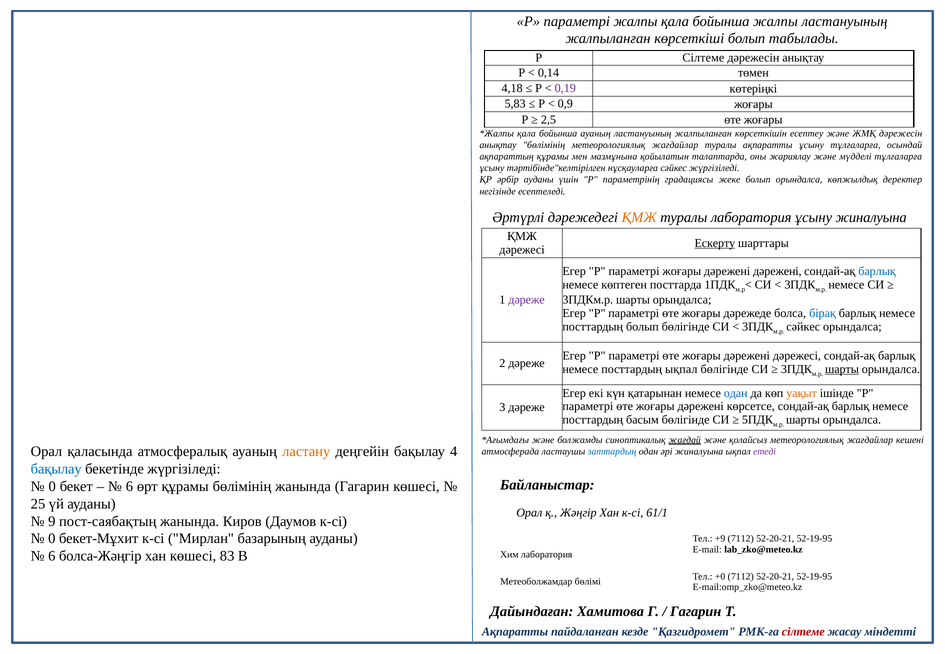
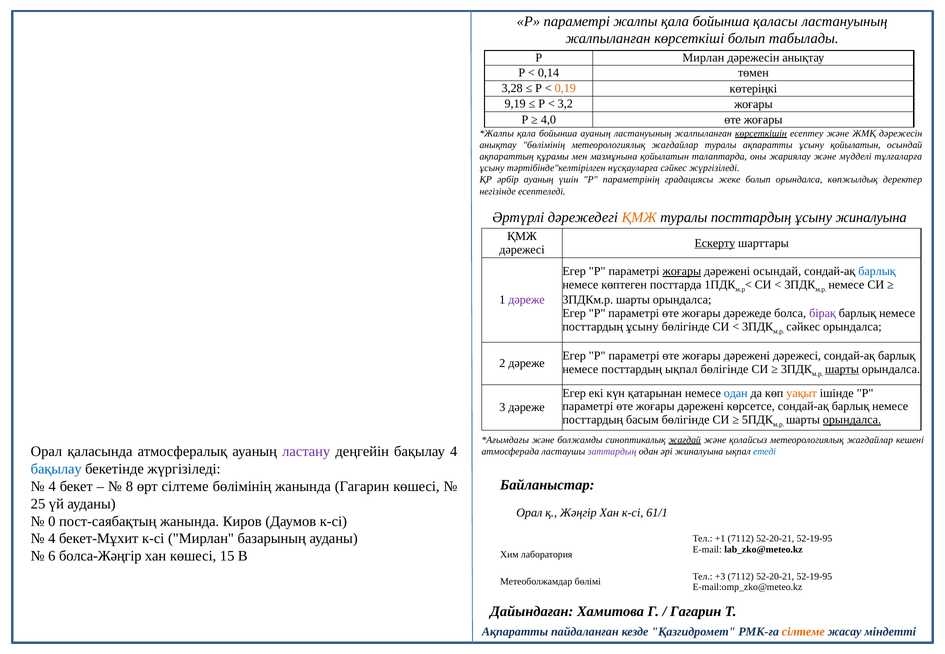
бойынша жалпы: жалпы -> қаласы (775, 21)
Р Сілтеме: Сілтеме -> Мирлан (703, 58)
4,18: 4,18 -> 3,28 (512, 88)
0,19 colour: purple -> orange (565, 88)
5,83: 5,83 -> 9,19 (515, 104)
0,9: 0,9 -> 3,2 (565, 104)
2,5: 2,5 -> 4,0 (548, 120)
көрсеткішін underline: none -> present (761, 133)
ұсыну тұлғаларға: тұлғаларға -> қойылатын (856, 145)
әрбір ауданы: ауданы -> ауаның (539, 180)
туралы лаборатория: лаборатория -> посттардың (751, 218)
жоғары underline: none -> present (682, 271)
дәрежені дәрежені: дәрежені -> осындай (777, 271)
бірақ colour: blue -> purple (822, 313)
болып: болып -> ұсыну (642, 327)
орындалса underline: none -> present (852, 420)
ластану colour: orange -> purple (306, 452)
заттардың colour: blue -> purple (612, 452)
етеді colour: purple -> blue (765, 452)
0: 0 -> 4 (52, 487)
6: 6 -> 8 (129, 487)
өрт құрамы: құрамы -> сілтеме (185, 487)
9: 9 -> 0 (52, 521)
0: 0 -> 4 (52, 539)
+9: +9 -> +1 (720, 539)
83: 83 -> 15 (227, 556)
+0: +0 -> +3 (720, 577)
сілтеме colour: red -> orange (803, 632)
